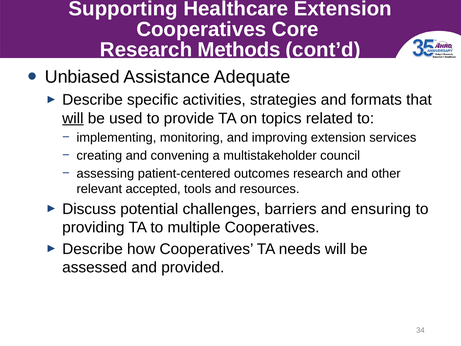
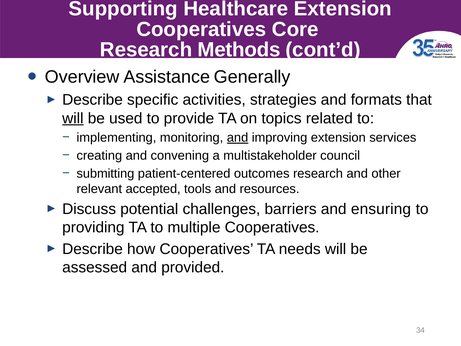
Unbiased: Unbiased -> Overview (82, 77)
Adequate: Adequate -> Generally (252, 77)
and underline: none -> present (238, 138)
assessing: assessing -> submitting (105, 173)
